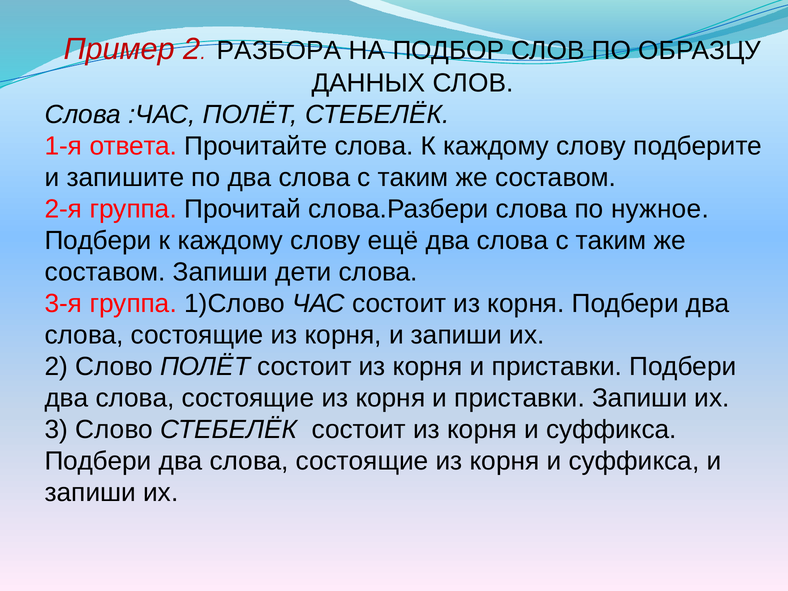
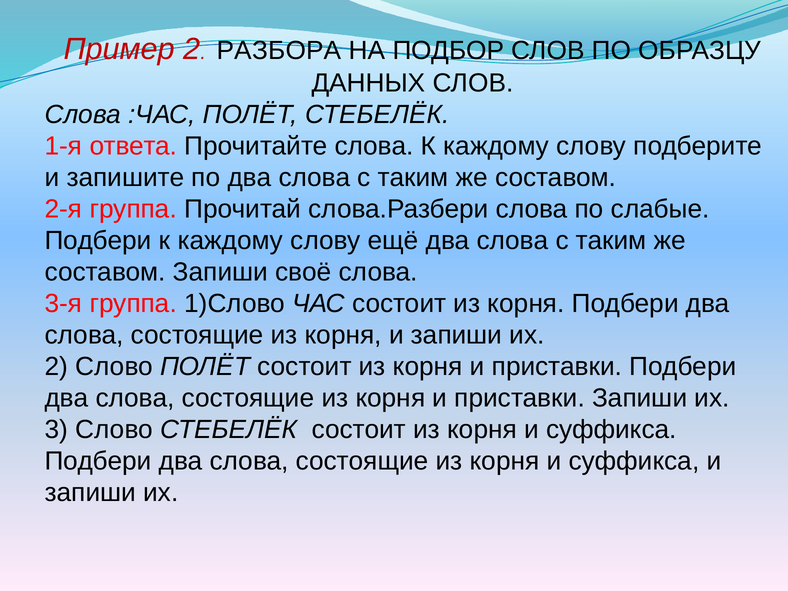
нужное: нужное -> слабые (660, 209)
дети: дети -> своё (303, 272)
